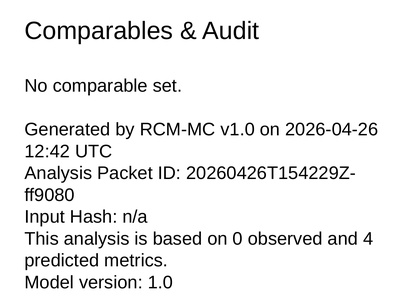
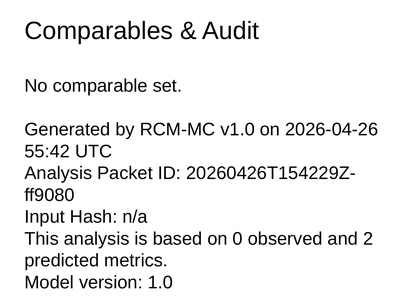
12:42: 12:42 -> 55:42 (47, 151)
4: 4 -> 2 (368, 238)
